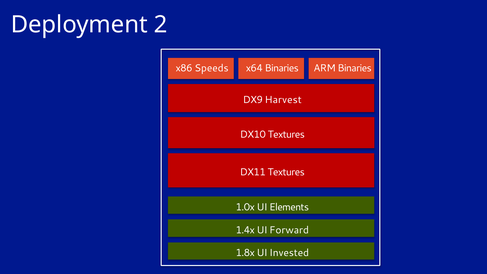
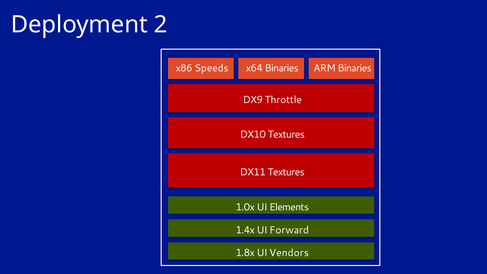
Harvest: Harvest -> Throttle (283, 100)
Invested: Invested -> Vendors (289, 253)
